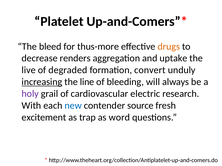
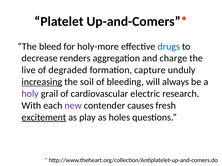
thus-more: thus-more -> holy-more (98, 47)
drugs colour: orange -> blue (169, 47)
uptake: uptake -> charge (173, 58)
convert: convert -> capture (150, 70)
line: line -> soil (87, 82)
new colour: blue -> purple (73, 106)
source: source -> causes (140, 106)
excitement underline: none -> present (44, 118)
trap: trap -> play (87, 118)
word: word -> holes (119, 118)
